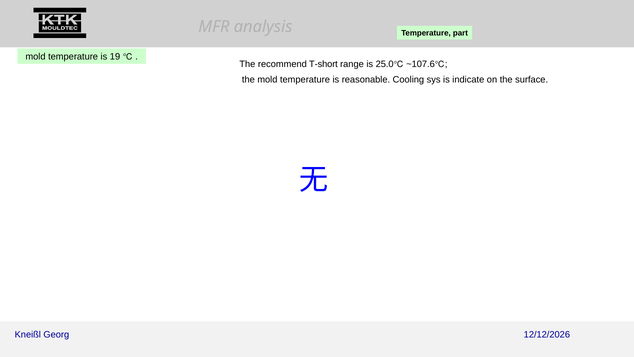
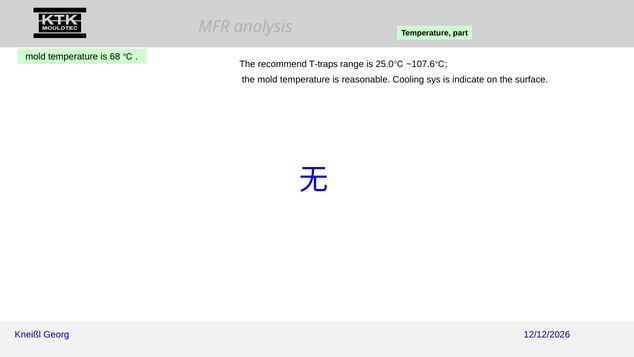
19: 19 -> 68 (115, 57)
T-short: T-short -> T-traps (323, 64)
